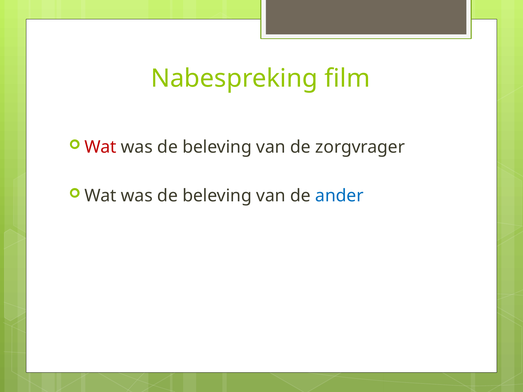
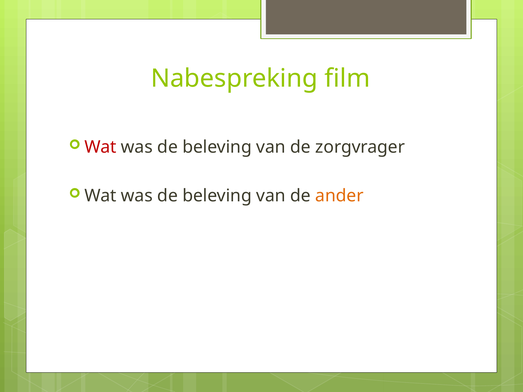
ander colour: blue -> orange (339, 196)
